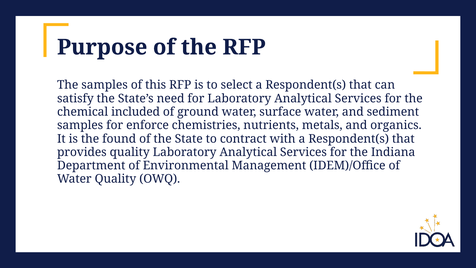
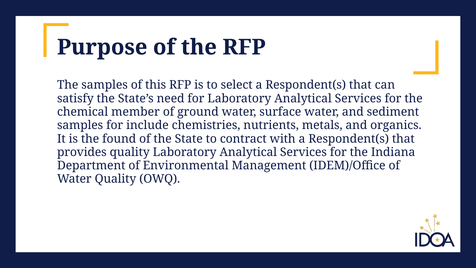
included: included -> member (135, 112)
enforce: enforce -> include (147, 125)
